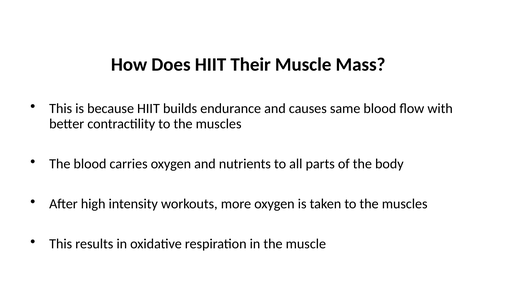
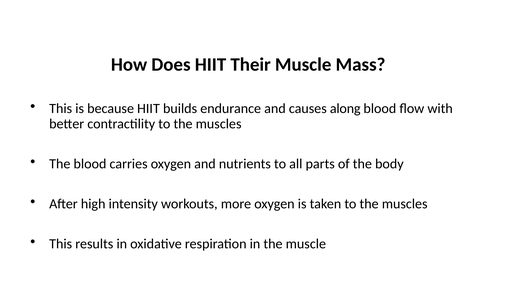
same: same -> along (345, 109)
